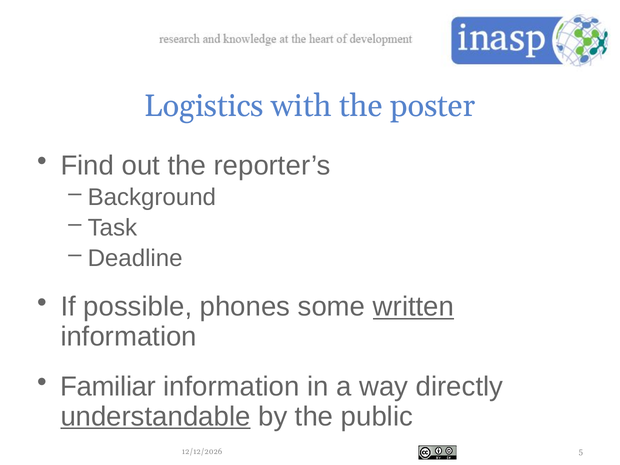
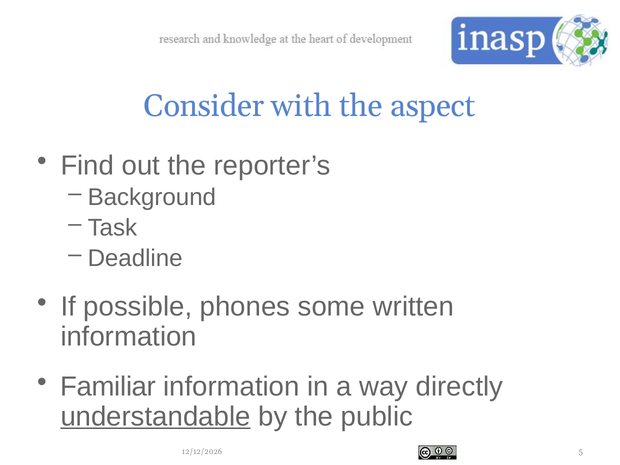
Logistics: Logistics -> Consider (204, 106)
poster: poster -> aspect (433, 106)
written underline: present -> none (414, 307)
